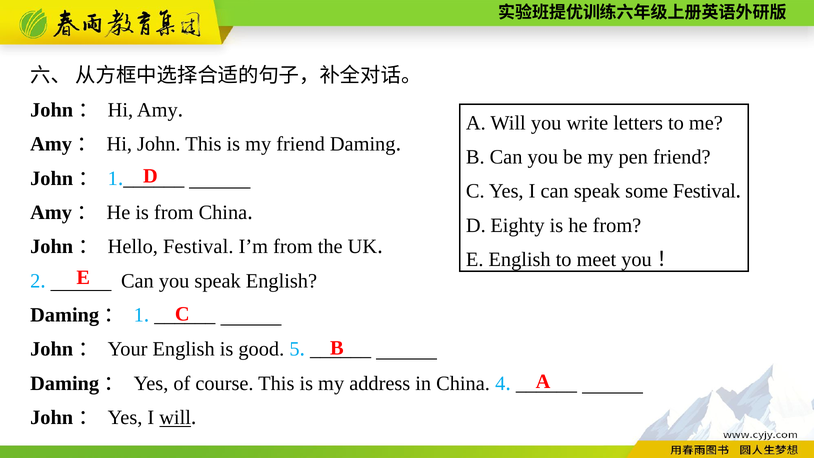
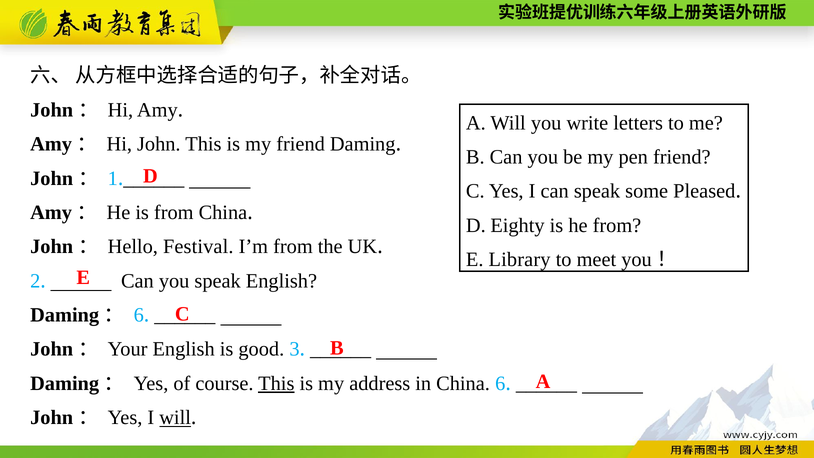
some Festival: Festival -> Pleased (704, 191)
E English: English -> Library (520, 260)
Daming： 1: 1 -> 6 (139, 315)
5: 5 -> 3 (294, 349)
This underline: none -> present (276, 383)
China 4: 4 -> 6 (500, 383)
